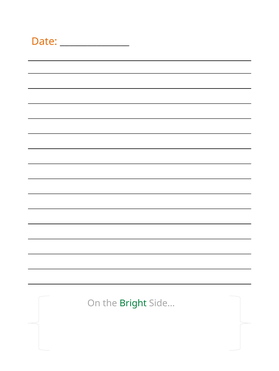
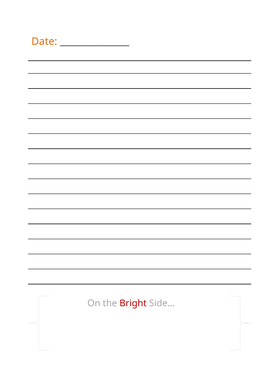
Bright colour: green -> red (133, 304)
